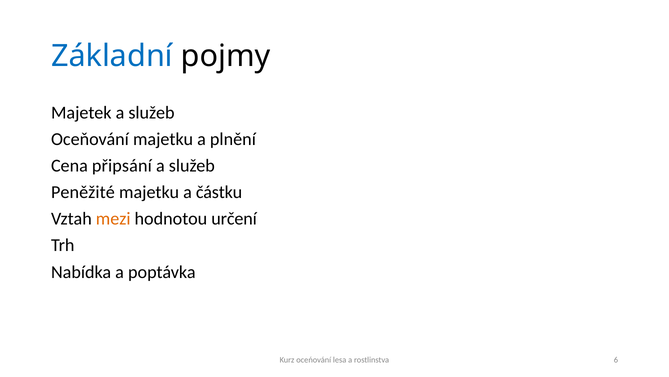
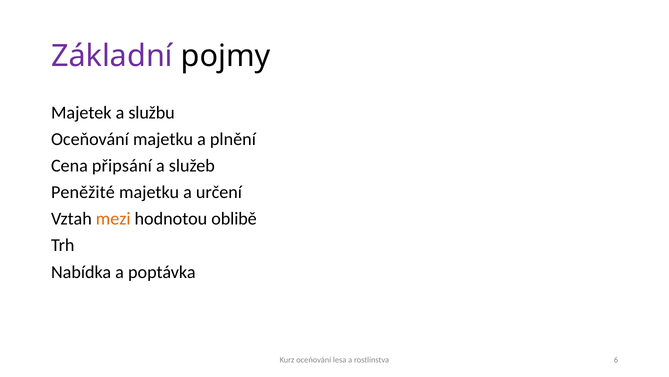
Základní colour: blue -> purple (112, 56)
Majetek a služeb: služeb -> službu (152, 112)
částku: částku -> určení (219, 192)
určení: určení -> oblibě (234, 218)
